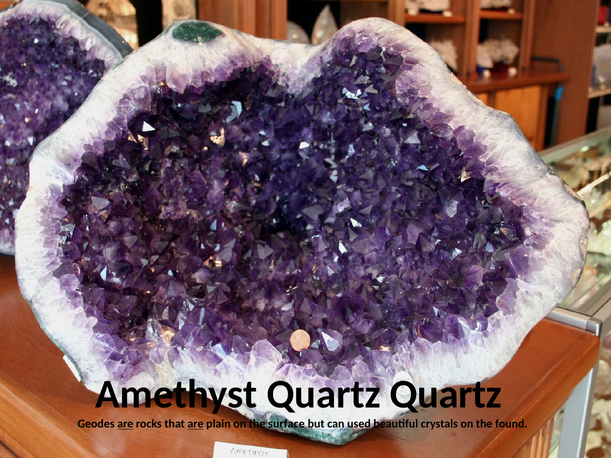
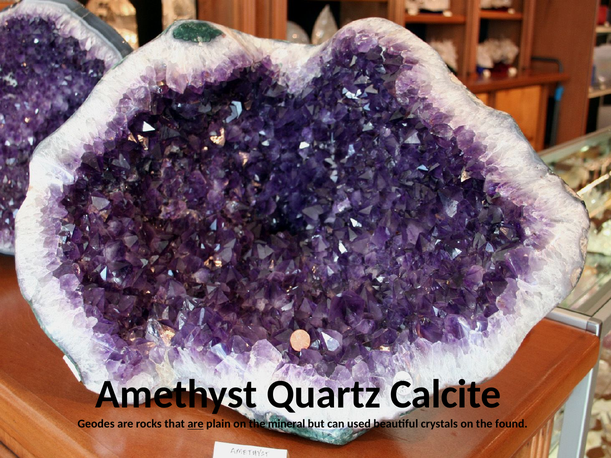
Quartz Quartz: Quartz -> Calcite (446, 395)
are underline: present -> none (125, 424)
surface: surface -> mineral (287, 424)
